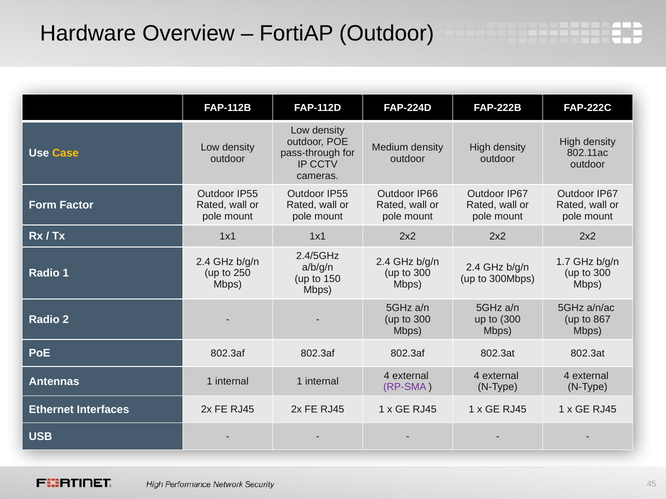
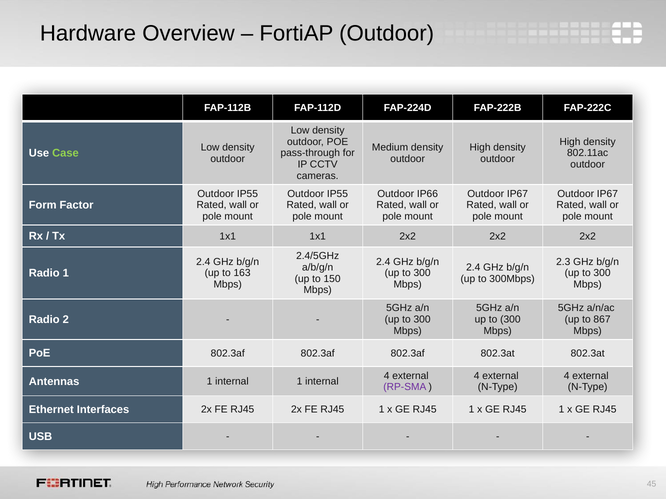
Case colour: yellow -> light green (65, 153)
1.7: 1.7 -> 2.3 (563, 262)
250: 250 -> 163 (242, 273)
